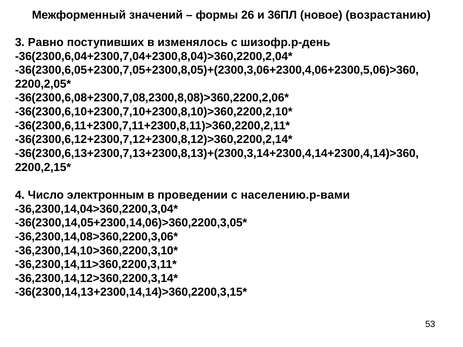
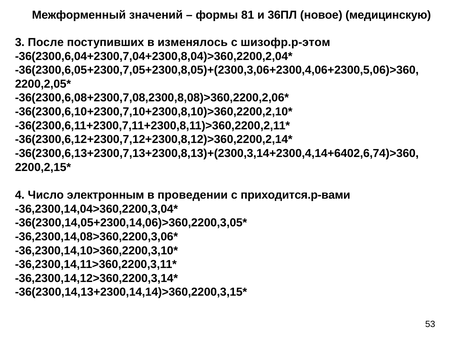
26: 26 -> 81 (248, 15)
возрастанию: возрастанию -> медицинскую (388, 15)
Равно: Равно -> После (46, 42)
шизофр.р-день: шизофр.р-день -> шизофр.р-этом (285, 42)
-36(2300,6,13+2300,7,13+2300,8,13)+(2300,3,14+2300,4,14+2300,4,14)>360: -36(2300,6,13+2300,7,13+2300,8,13)+(2300,3,14+2300,4,14+2300,4,14)>360 -> -36(2300,6,13+2300,7,13+2300,8,13)+(2300,3,14+2300,4,14+6402,6,74)>360 (217, 153)
населению.р-вами: населению.р-вами -> приходится.р-вами (295, 195)
